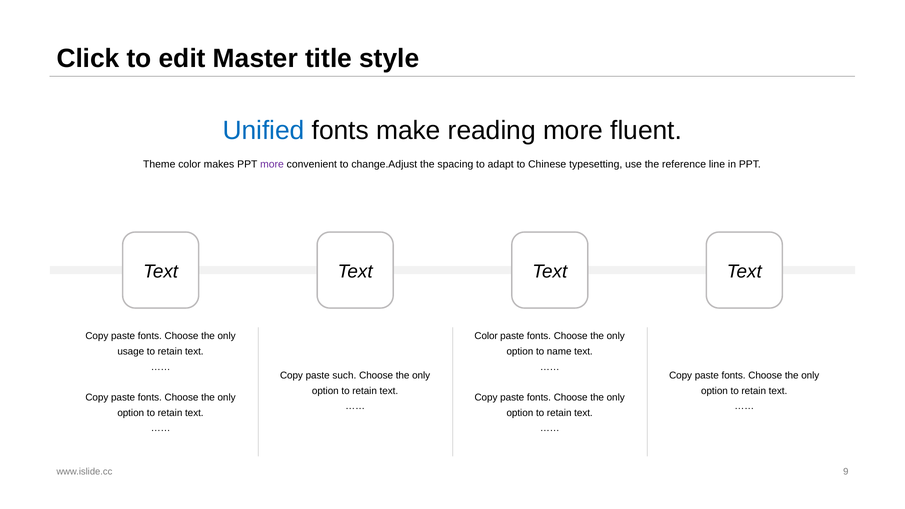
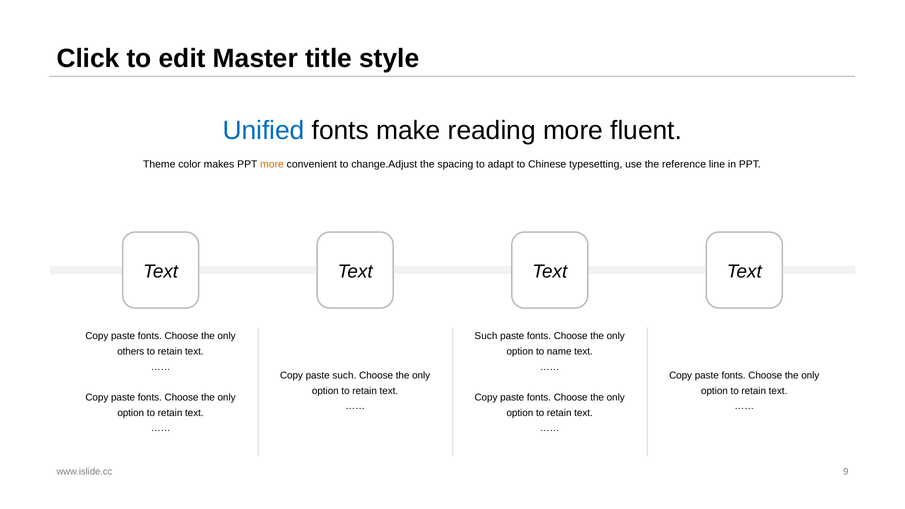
more colour: purple -> orange (272, 164)
Color: Color -> Such (486, 336)
usage: usage -> others (131, 352)
